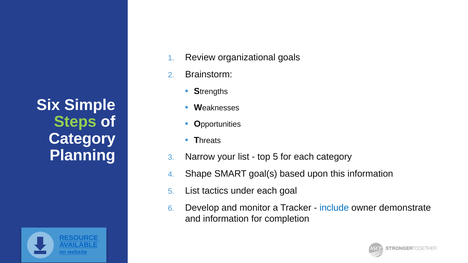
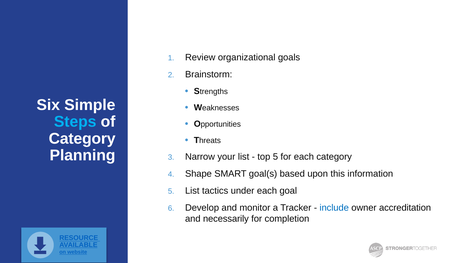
Steps colour: light green -> light blue (75, 122)
demonstrate: demonstrate -> accreditation (405, 208)
and information: information -> necessarily (226, 219)
